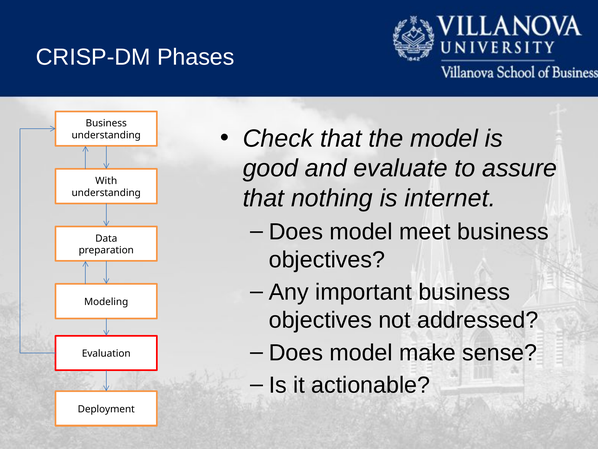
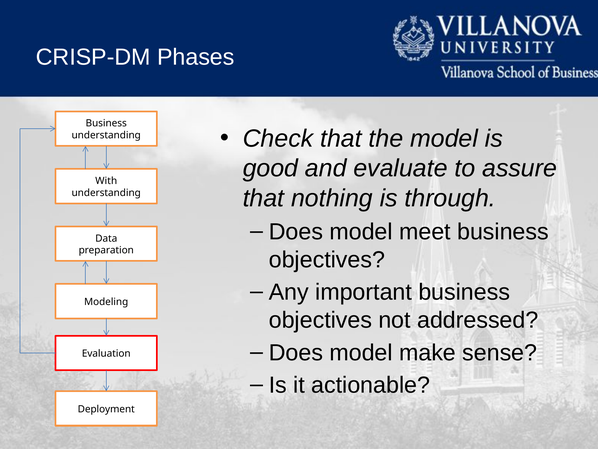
internet: internet -> through (450, 198)
